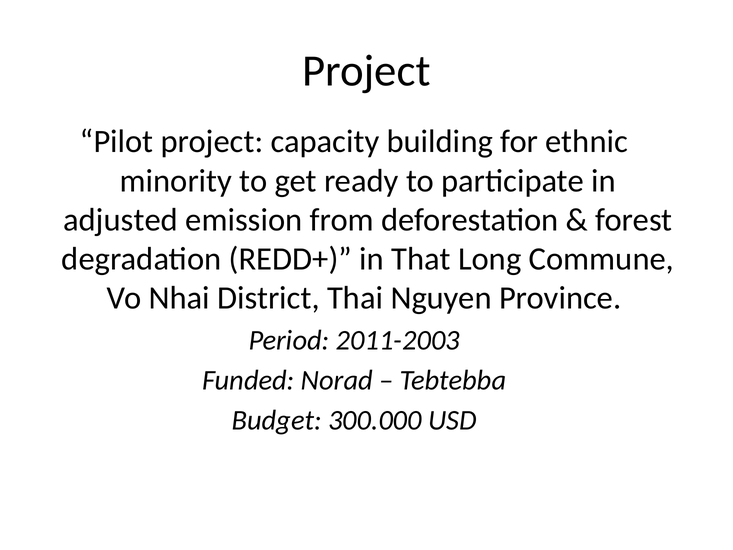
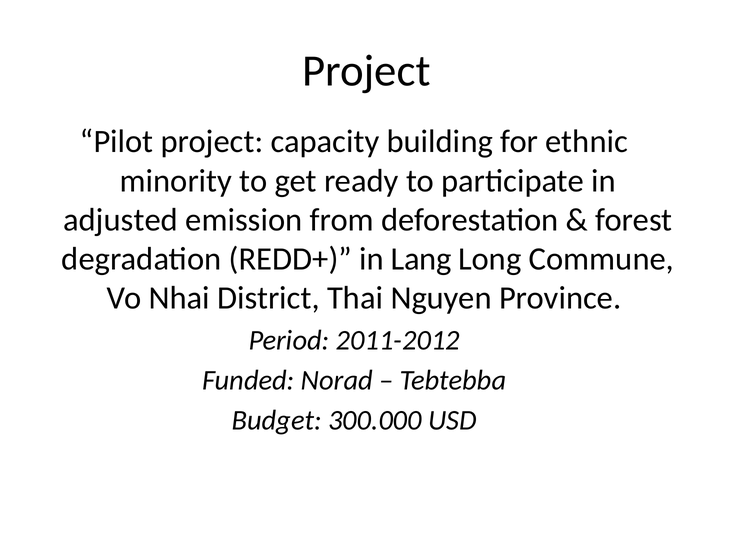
That: That -> Lang (421, 259)
2011-2003: 2011-2003 -> 2011-2012 (398, 340)
